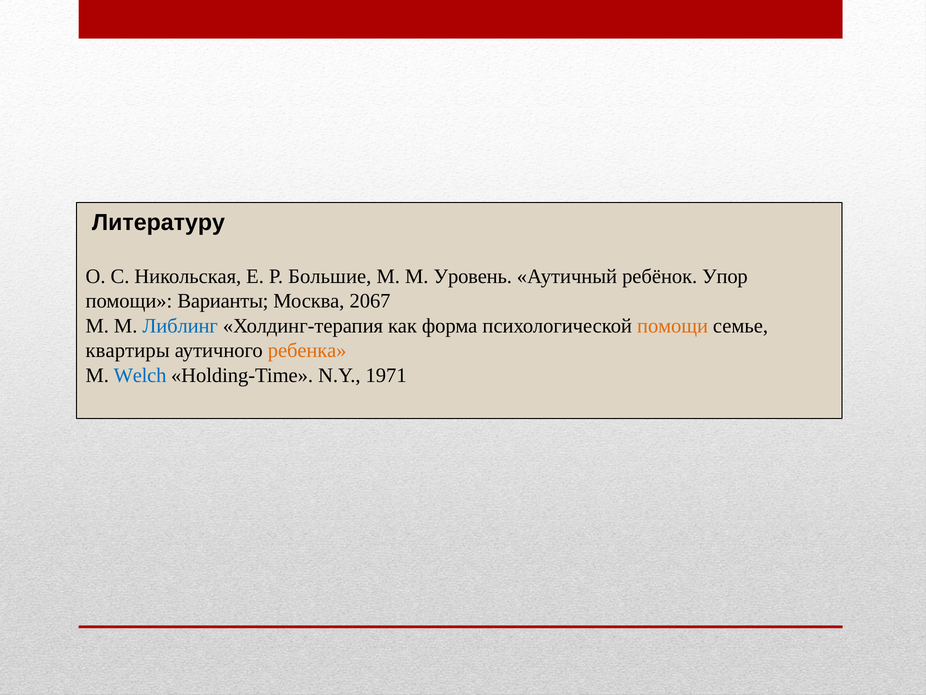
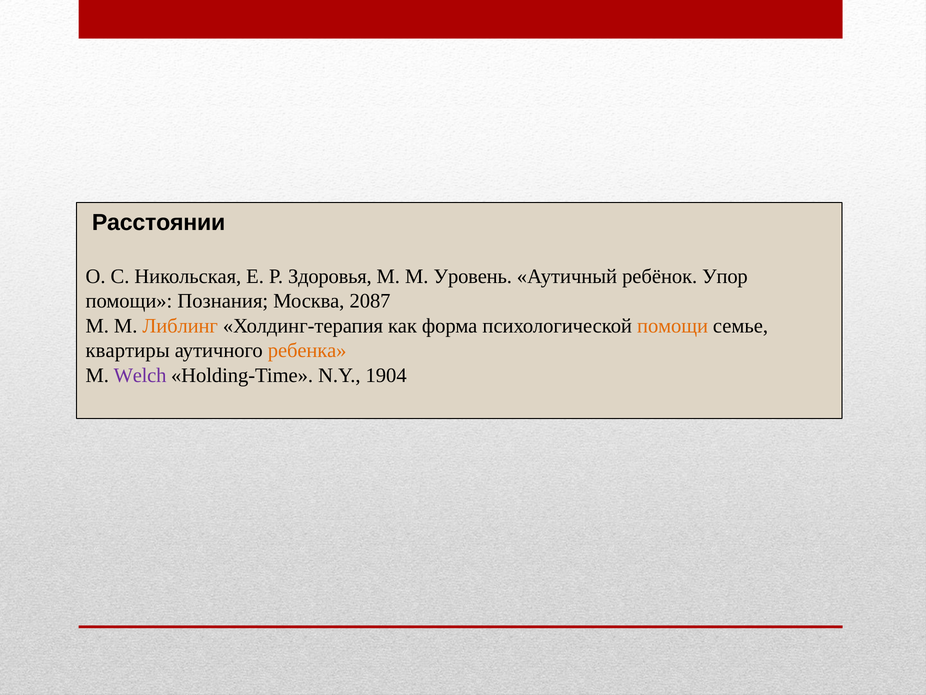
Литературу: Литературу -> Расстоянии (159, 222)
Большие: Большие -> Здоровья (330, 276)
Варианты: Варианты -> Познания (223, 301)
2067: 2067 -> 2087 (370, 301)
Либлинг colour: blue -> orange (180, 326)
Welch colour: blue -> purple (140, 375)
1971: 1971 -> 1904 (386, 375)
